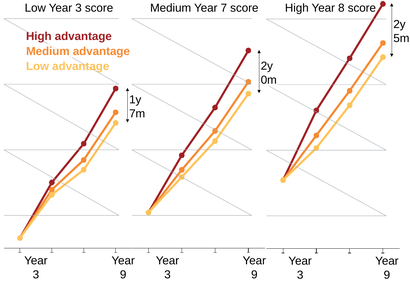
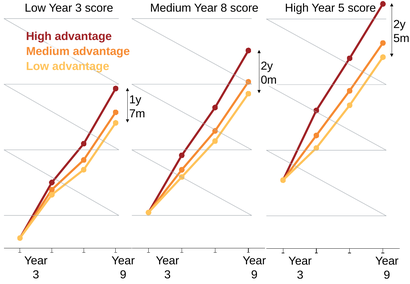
7: 7 -> 8 (224, 8)
8: 8 -> 5 (341, 8)
